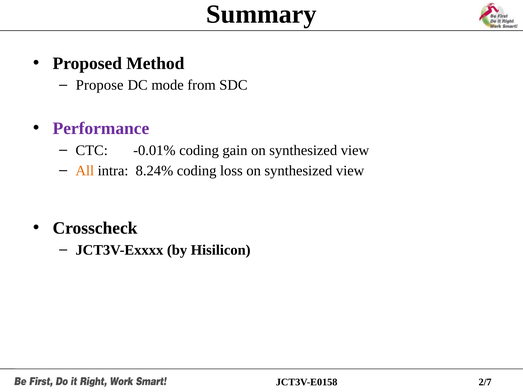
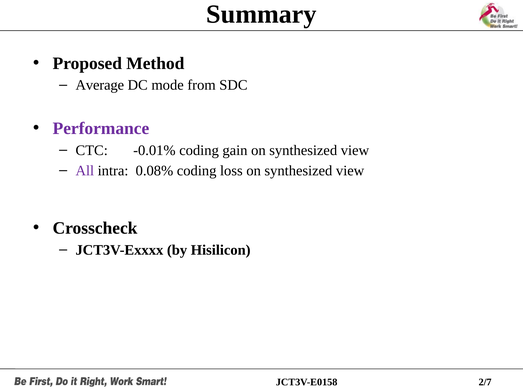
Propose: Propose -> Average (100, 85)
All colour: orange -> purple (85, 171)
8.24%: 8.24% -> 0.08% (154, 171)
